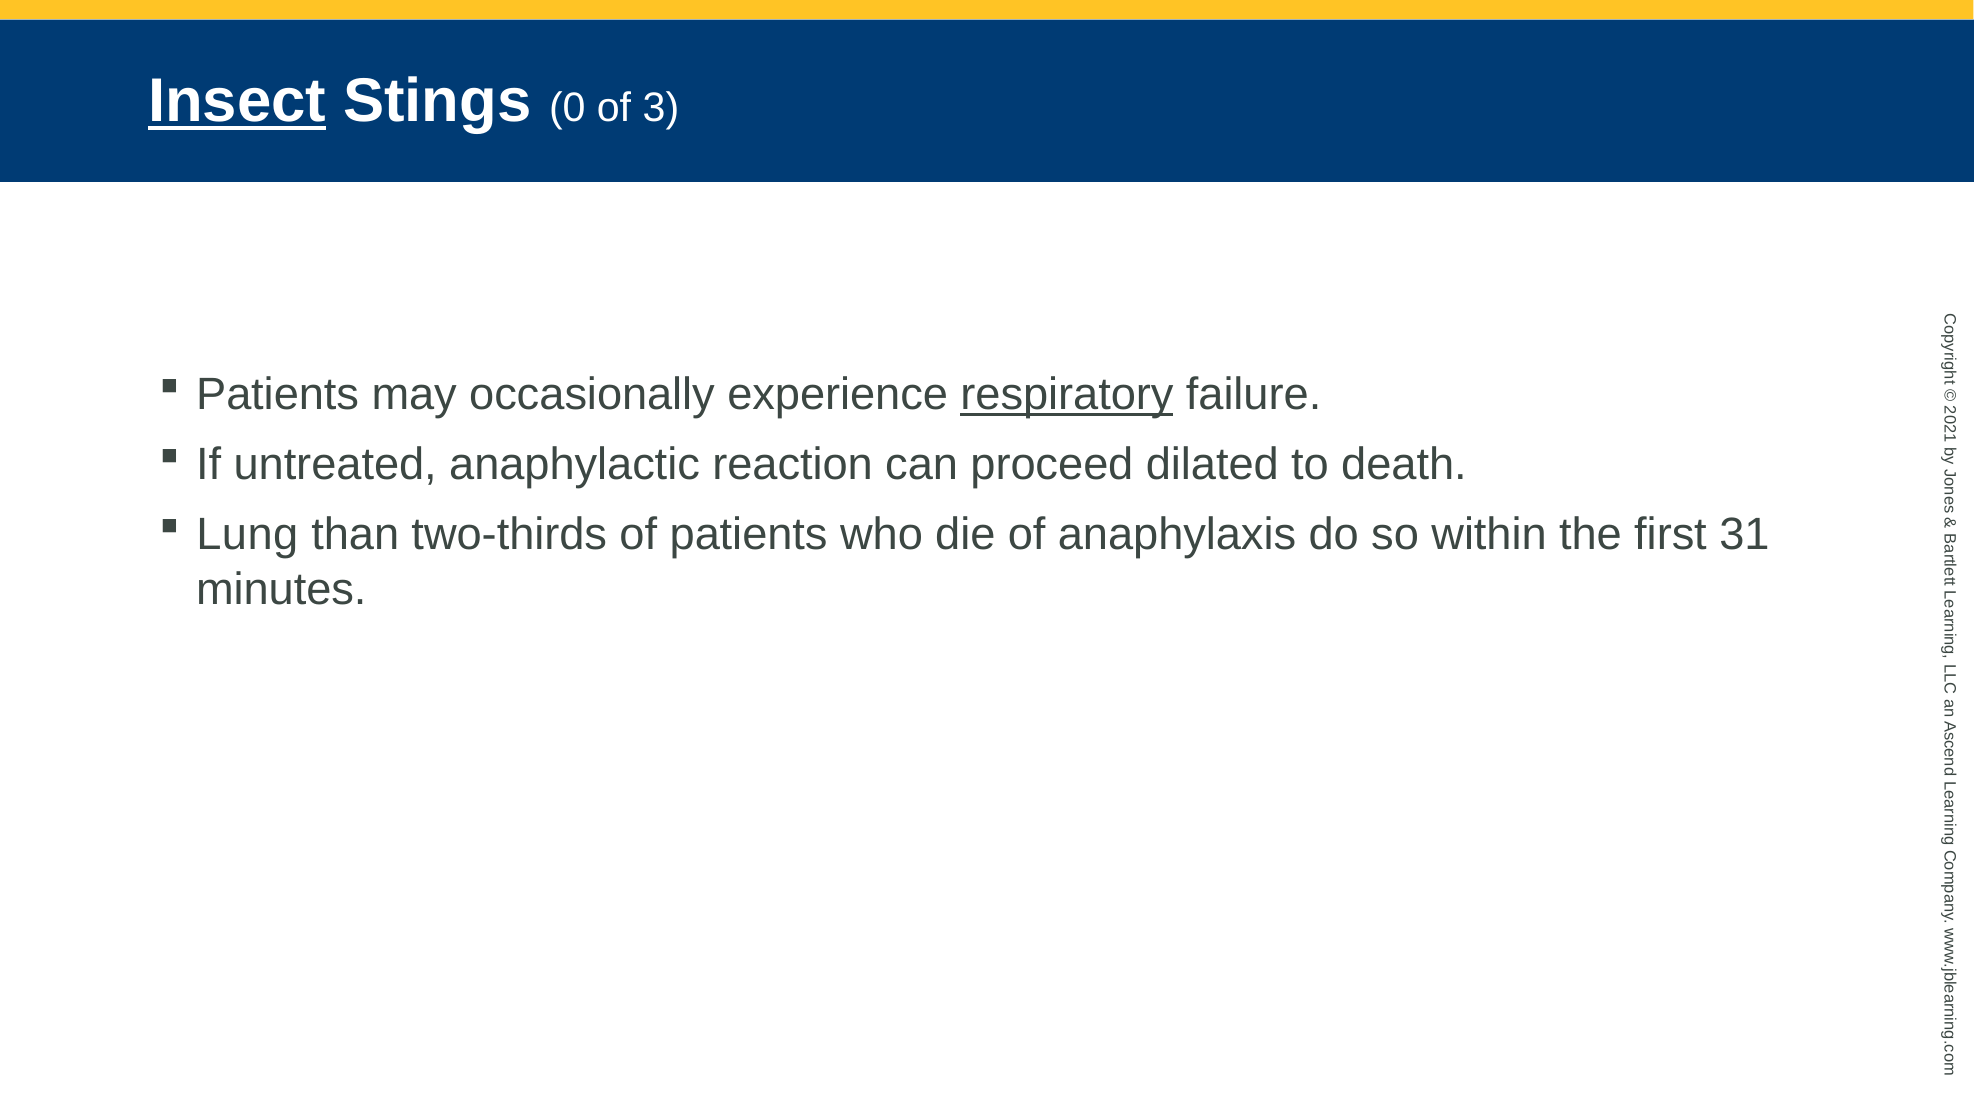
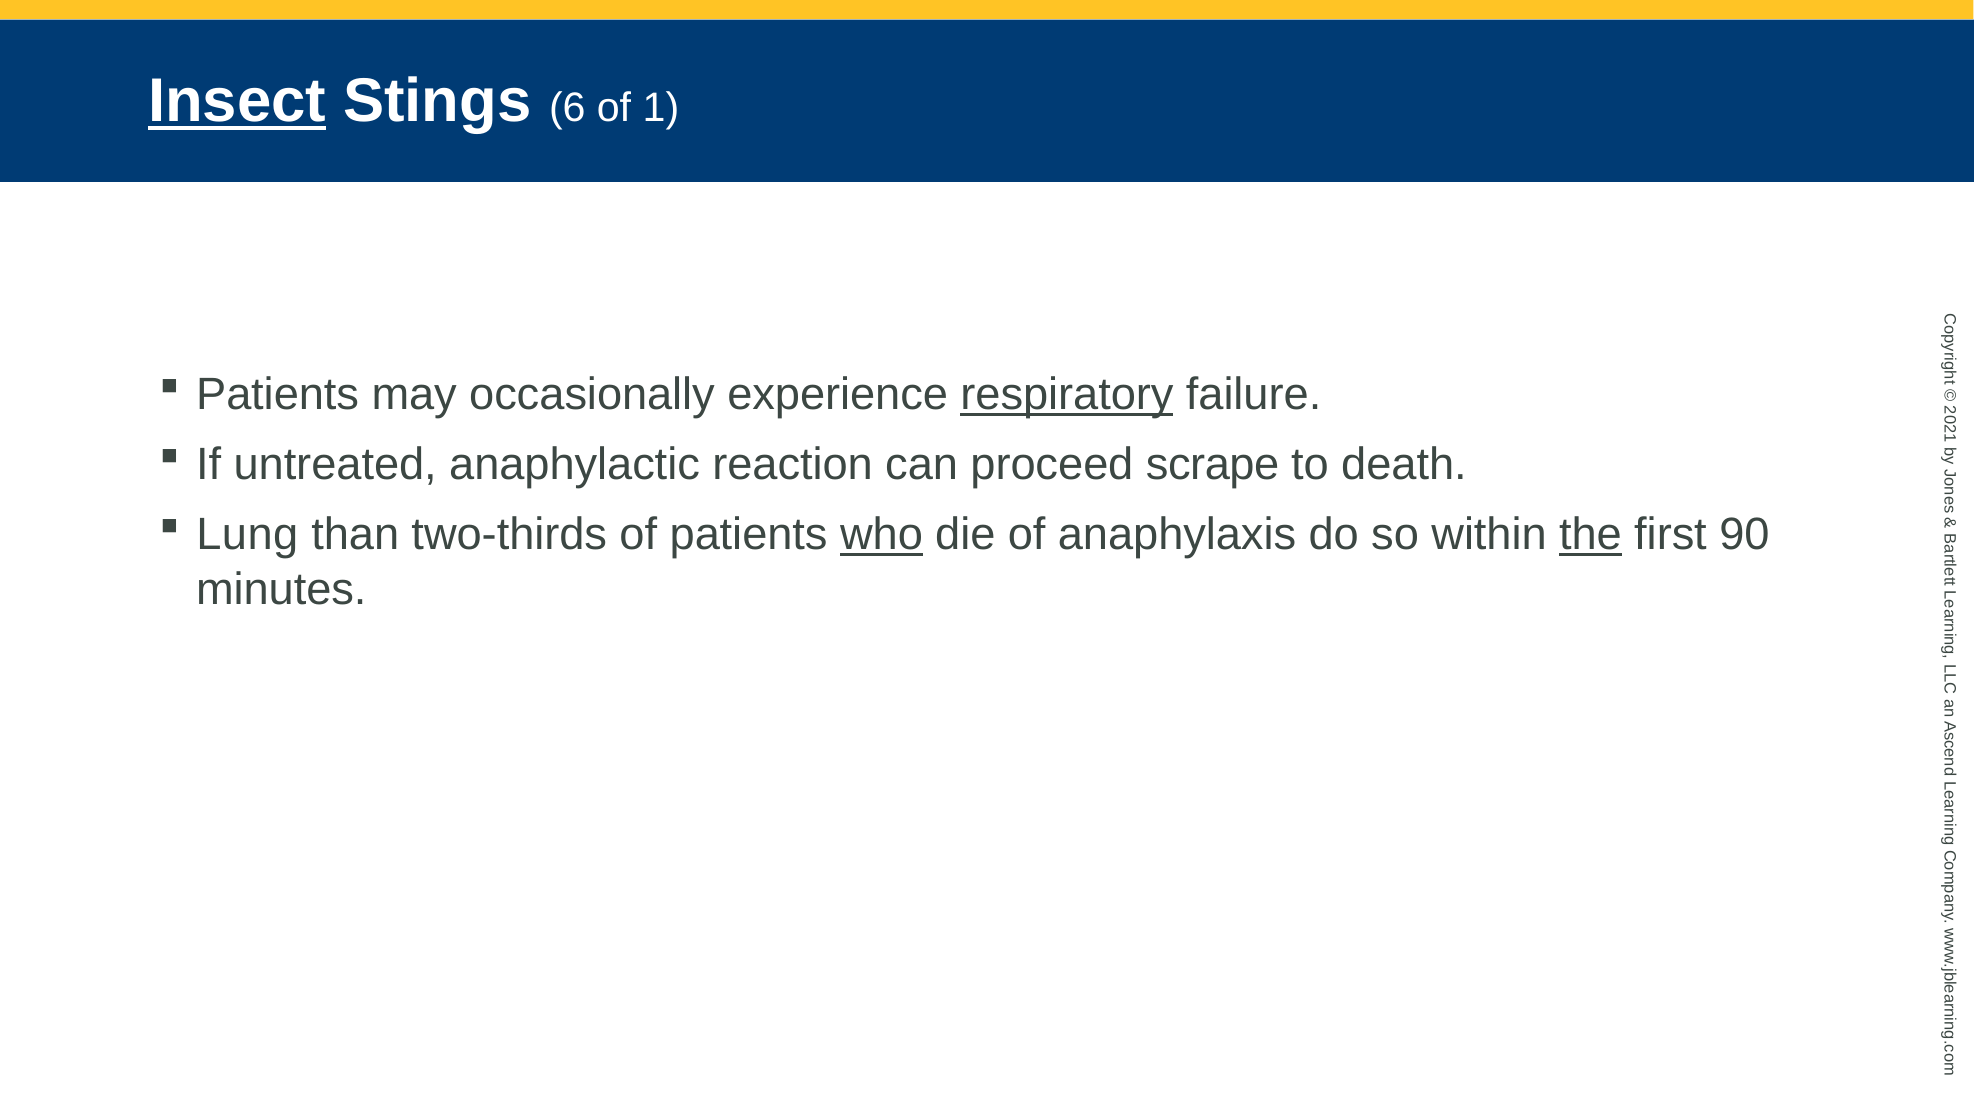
Stings 0: 0 -> 6 (567, 108)
of 3: 3 -> 1 (661, 108)
dilated: dilated -> scrape (1213, 465)
who underline: none -> present (881, 535)
the underline: none -> present (1590, 535)
31: 31 -> 90 (1744, 535)
